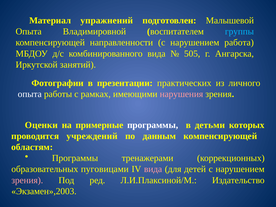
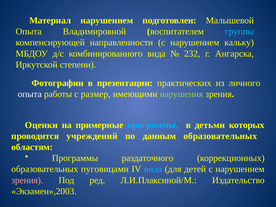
Материал упражнений: упражнений -> нарушением (107, 20)
работа: работа -> кальку (239, 43)
505: 505 -> 232 (192, 54)
занятий: занятий -> степени (78, 65)
рамках: рамках -> размер (96, 94)
нарушения colour: pink -> light green (181, 94)
программы colour: white -> light blue (153, 125)
данным компенсирующей: компенсирующей -> образовательных (220, 136)
тренажерами: тренажерами -> раздаточного (148, 158)
вида colour: pink -> light blue (153, 169)
